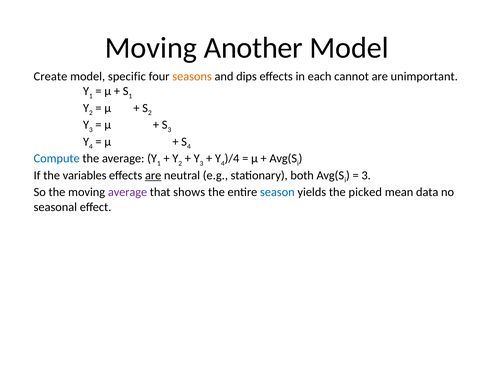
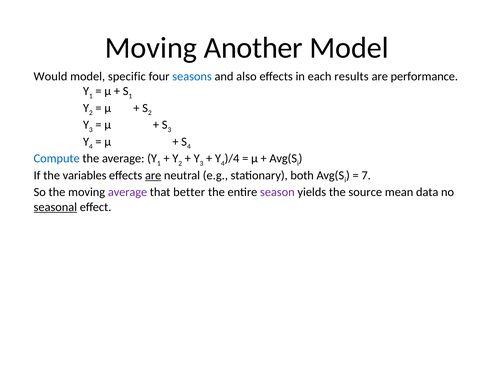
Create: Create -> Would (51, 77)
seasons colour: orange -> blue (192, 77)
dips: dips -> also (246, 77)
cannot: cannot -> results (352, 77)
unimportant: unimportant -> performance (424, 77)
3: 3 -> 7 (366, 176)
shows: shows -> better (189, 192)
season colour: blue -> purple (277, 192)
picked: picked -> source (365, 192)
seasonal underline: none -> present (55, 207)
